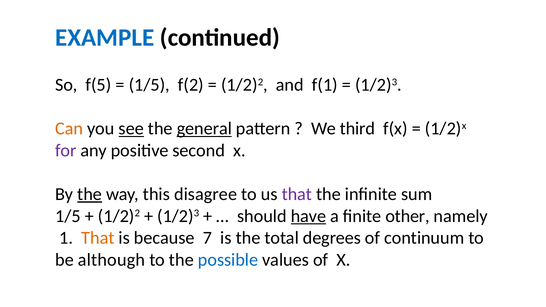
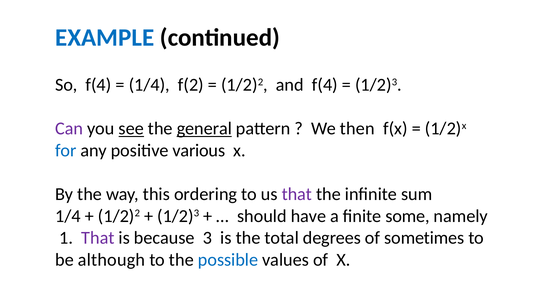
So f(5: f(5 -> f(4 (98, 85)
1/5: 1/5 -> 1/4 (149, 85)
and f(1: f(1 -> f(4 (325, 85)
Can colour: orange -> purple (69, 129)
third: third -> then (357, 129)
for colour: purple -> blue (66, 151)
second: second -> various (199, 151)
the underline: present -> none (90, 194)
disagree: disagree -> ordering (206, 194)
1/5: 1/5 -> 1/4 (68, 216)
have underline: present -> none (308, 216)
other: other -> some (407, 216)
That colour: orange -> purple (98, 238)
7: 7 -> 3 (207, 238)
continuum: continuum -> sometimes (424, 238)
